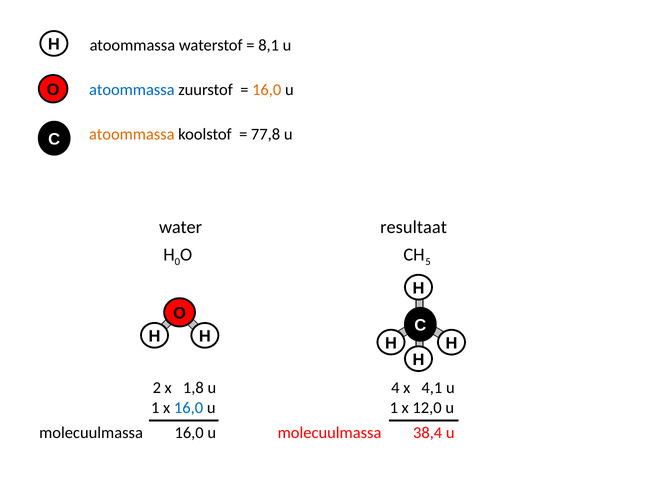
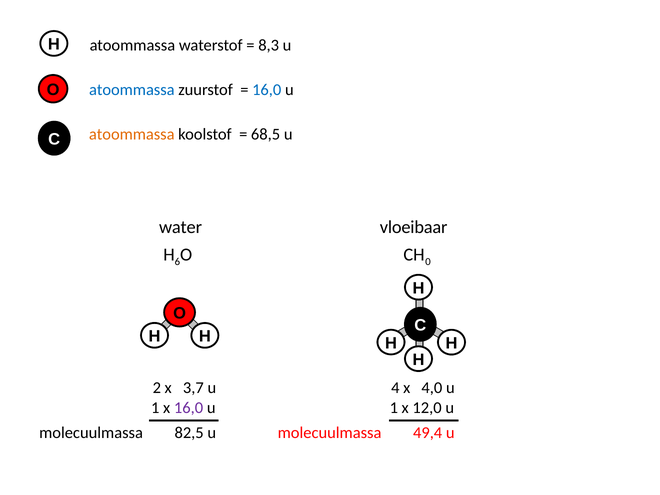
8,1: 8,1 -> 8,3 (269, 45)
16,0 colour: orange -> blue (267, 90)
77,8: 77,8 -> 68,5 (266, 134)
resultaat: resultaat -> vloeibaar (414, 227)
0: 0 -> 6 (177, 262)
5: 5 -> 0 (428, 262)
1,8: 1,8 -> 3,7 (193, 388)
4,1: 4,1 -> 4,0 (432, 388)
16,0 colour: blue -> purple (189, 408)
molecuulmassa 16,0: 16,0 -> 82,5 (189, 433)
38,4: 38,4 -> 49,4 (428, 433)
